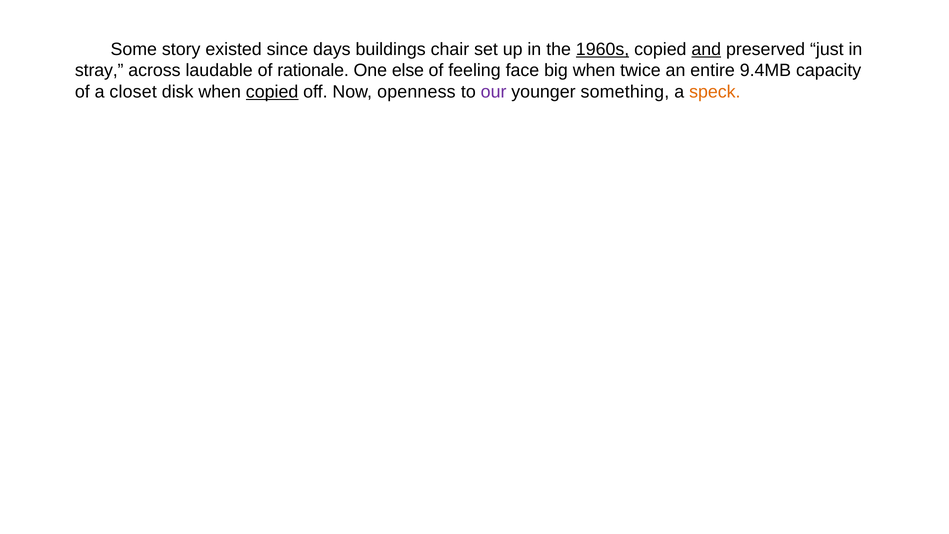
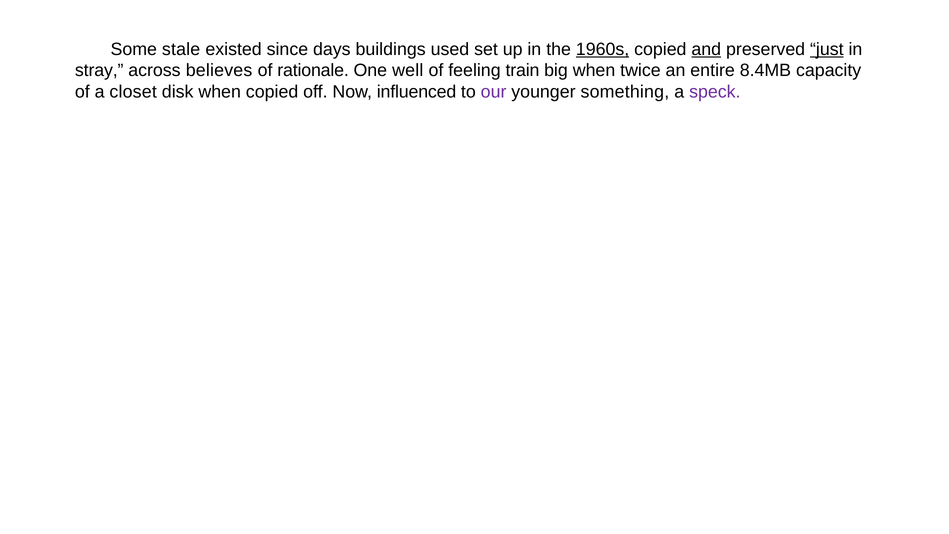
story: story -> stale (181, 49)
chair: chair -> used (450, 49)
just underline: none -> present (827, 49)
laudable: laudable -> believes (219, 71)
else: else -> well (408, 71)
face: face -> train (522, 71)
9.4MB: 9.4MB -> 8.4MB (765, 71)
copied underline: present -> none (272, 92)
openness: openness -> influenced (417, 92)
speck colour: orange -> purple (715, 92)
